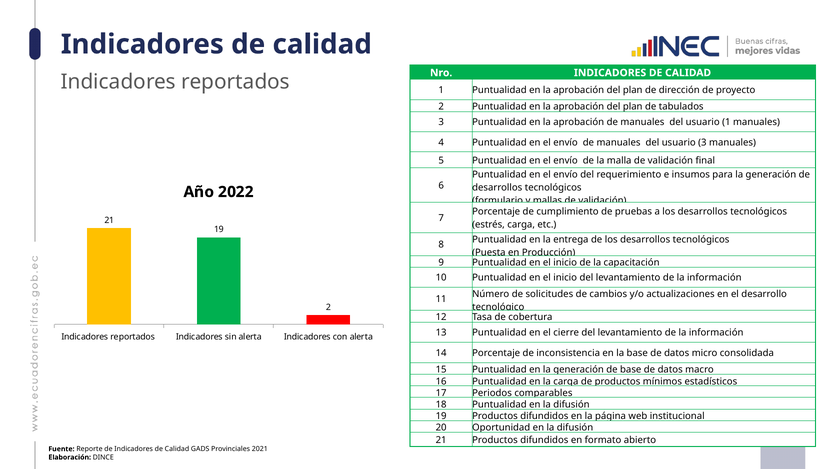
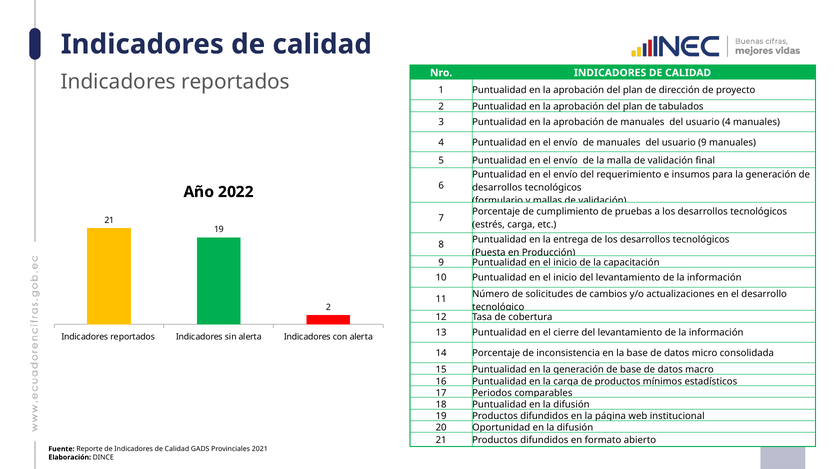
usuario 1: 1 -> 4 (726, 122)
usuario 3: 3 -> 9 (702, 142)
